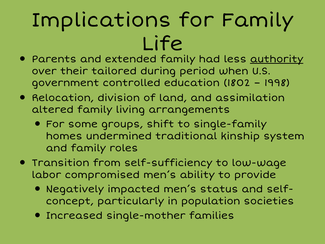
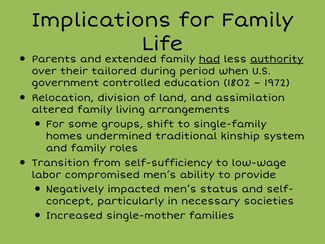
had underline: none -> present (209, 59)
1998: 1998 -> 1972 (277, 83)
population: population -> necessary (211, 201)
